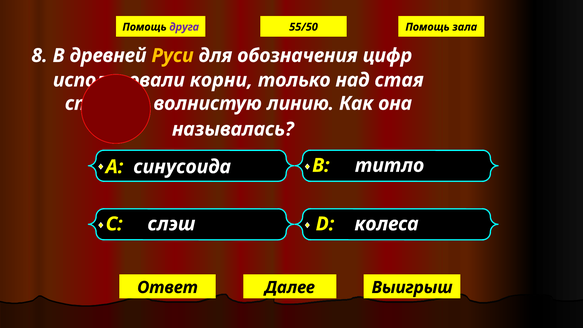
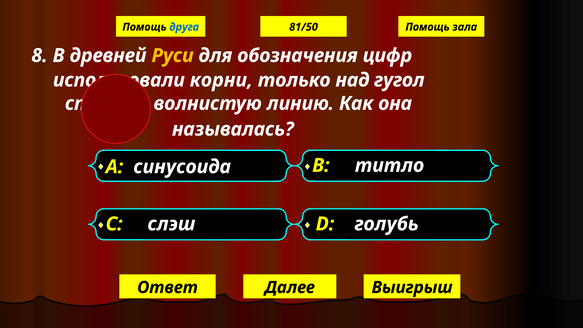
друга colour: purple -> blue (184, 27)
55/50: 55/50 -> 81/50 (304, 27)
стая: стая -> гугол (399, 80)
колеса: колеса -> голубь (387, 224)
